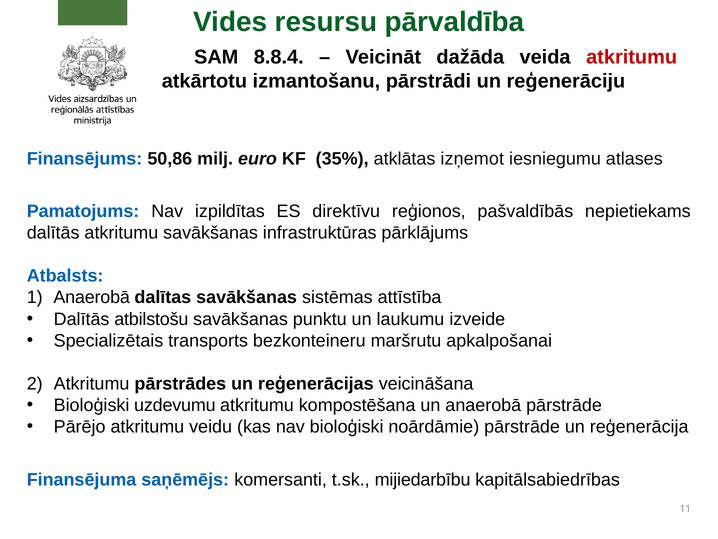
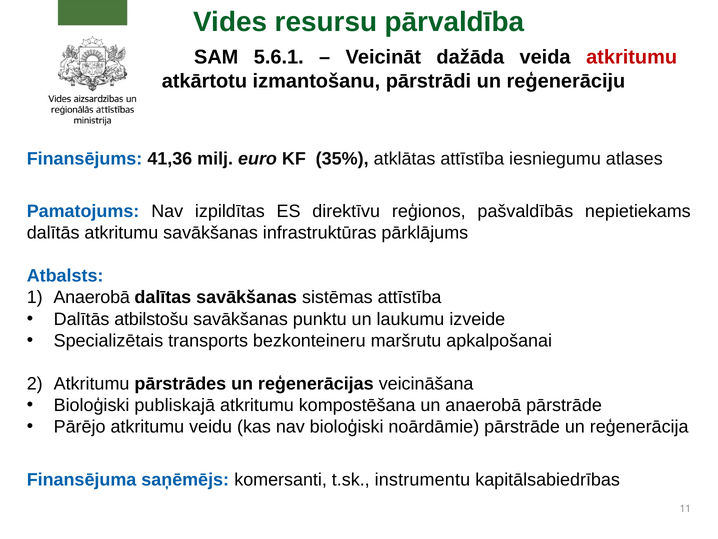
8.8.4: 8.8.4 -> 5.6.1 (279, 57)
50,86: 50,86 -> 41,36 (170, 158)
atklātas izņemot: izņemot -> attīstība (472, 158)
uzdevumu: uzdevumu -> publiskajā (175, 405)
mijiedarbību: mijiedarbību -> instrumentu (422, 479)
